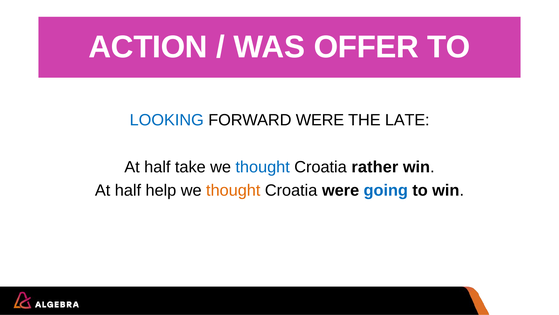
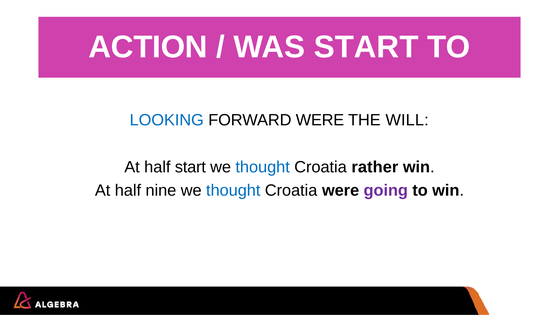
WAS OFFER: OFFER -> START (366, 47)
LATE: LATE -> WILL (407, 120)
half take: take -> start (190, 167)
help: help -> nine (161, 190)
thought colour: orange -> blue (233, 190)
going colour: blue -> purple (386, 190)
